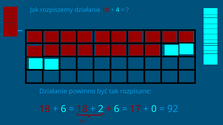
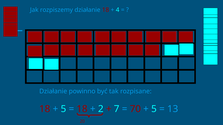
6: 6 -> 5 (63, 109)
6: 6 -> 7 (117, 109)
17: 17 -> 70 (135, 109)
0: 0 -> 5 (154, 109)
92: 92 -> 13 (173, 109)
